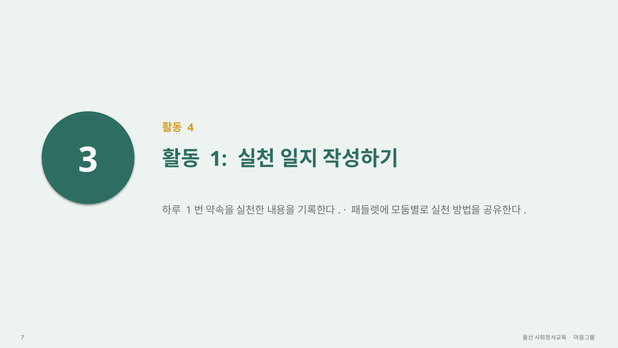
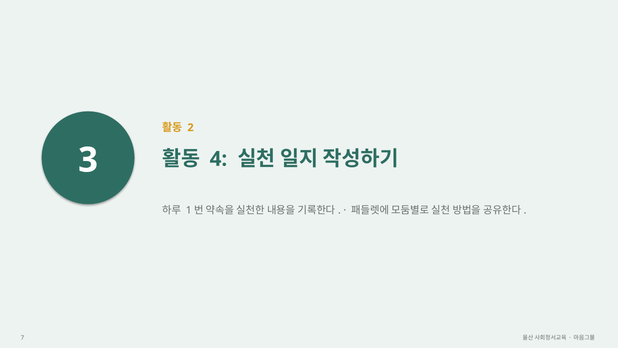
4: 4 -> 2 (191, 127)
1: 1 -> 4 (218, 159)
